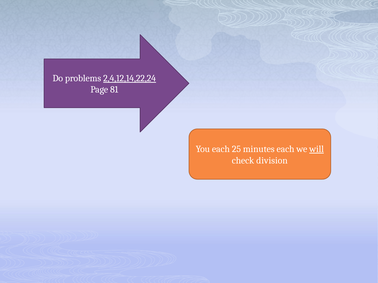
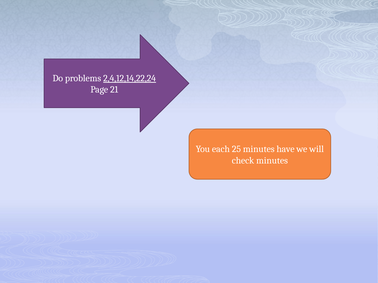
81: 81 -> 21 (114, 90)
minutes each: each -> have (286, 149)
will underline: present -> none (317, 149)
check division: division -> minutes (272, 161)
